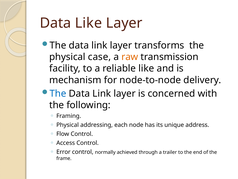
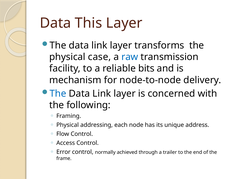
Data Like: Like -> This (89, 23)
raw colour: orange -> blue (130, 57)
reliable like: like -> bits (146, 68)
